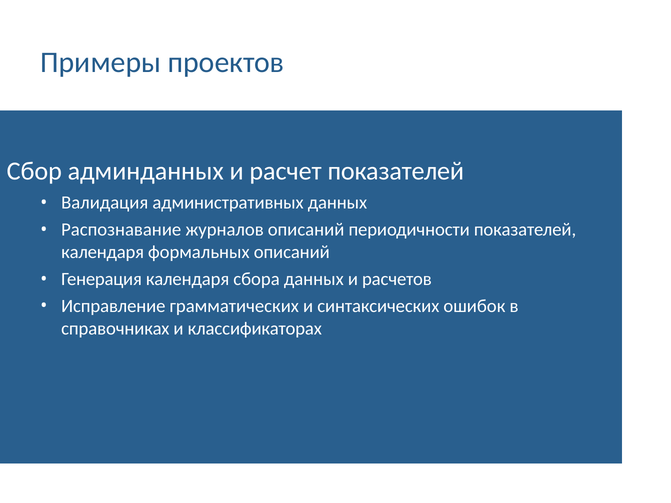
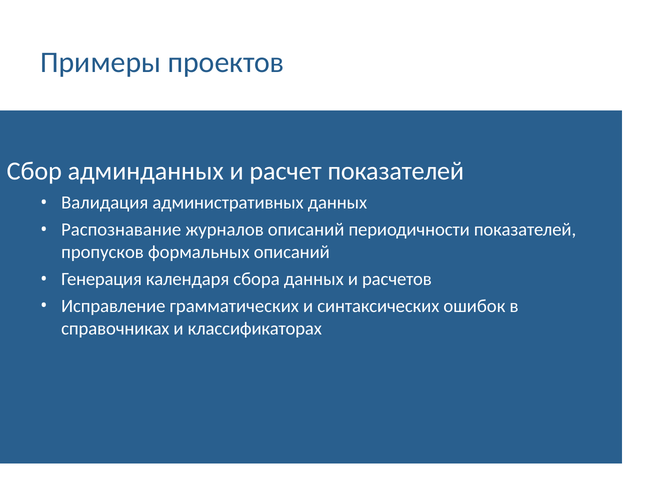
календаря: календаря -> пропусков (103, 252)
